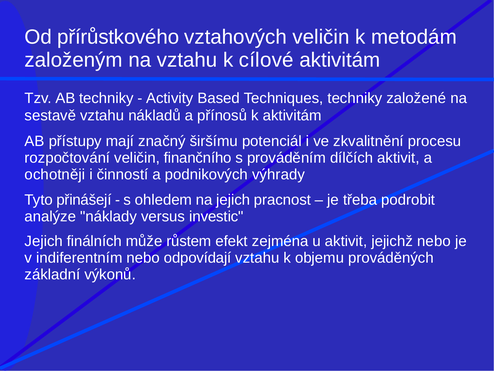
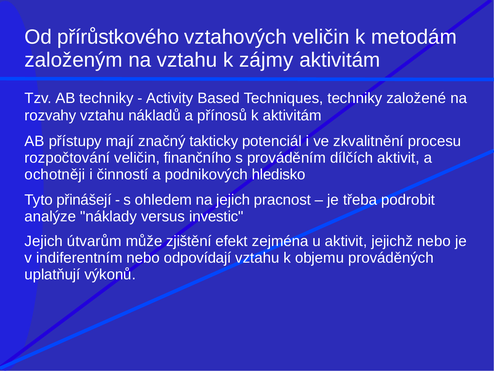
cílové: cílové -> zájmy (266, 60)
sestavě: sestavě -> rozvahy (50, 115)
širšímu: širšímu -> takticky (214, 141)
výhrady: výhrady -> hledisko (279, 174)
finálních: finálních -> útvarům (94, 241)
růstem: růstem -> zjištění (189, 241)
základní: základní -> uplatňují (52, 274)
